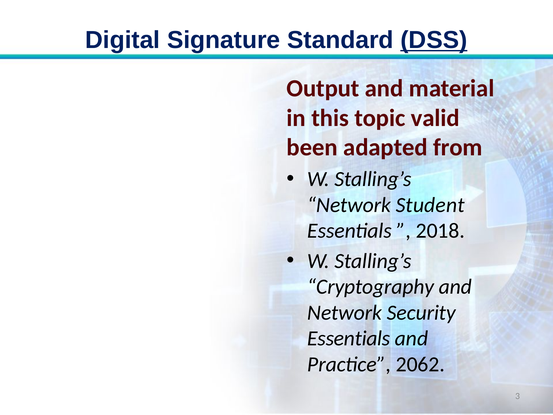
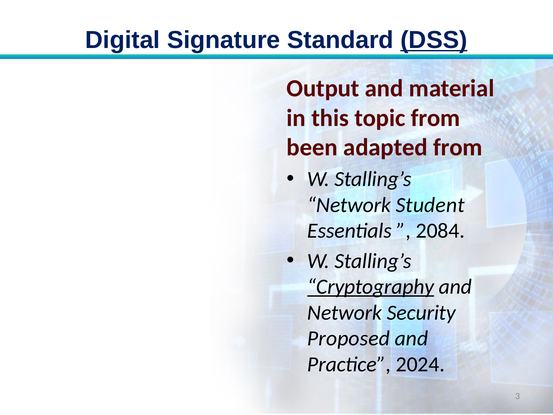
topic valid: valid -> from (435, 118)
2018: 2018 -> 2084 (440, 231)
Cryptography underline: none -> present (371, 287)
Essentials: Essentials -> Proposed (349, 338)
2062: 2062 -> 2024 (420, 364)
